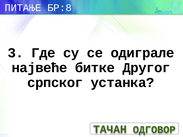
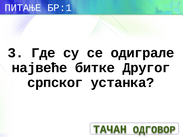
БР:8: БР:8 -> БР:1 (59, 8)
